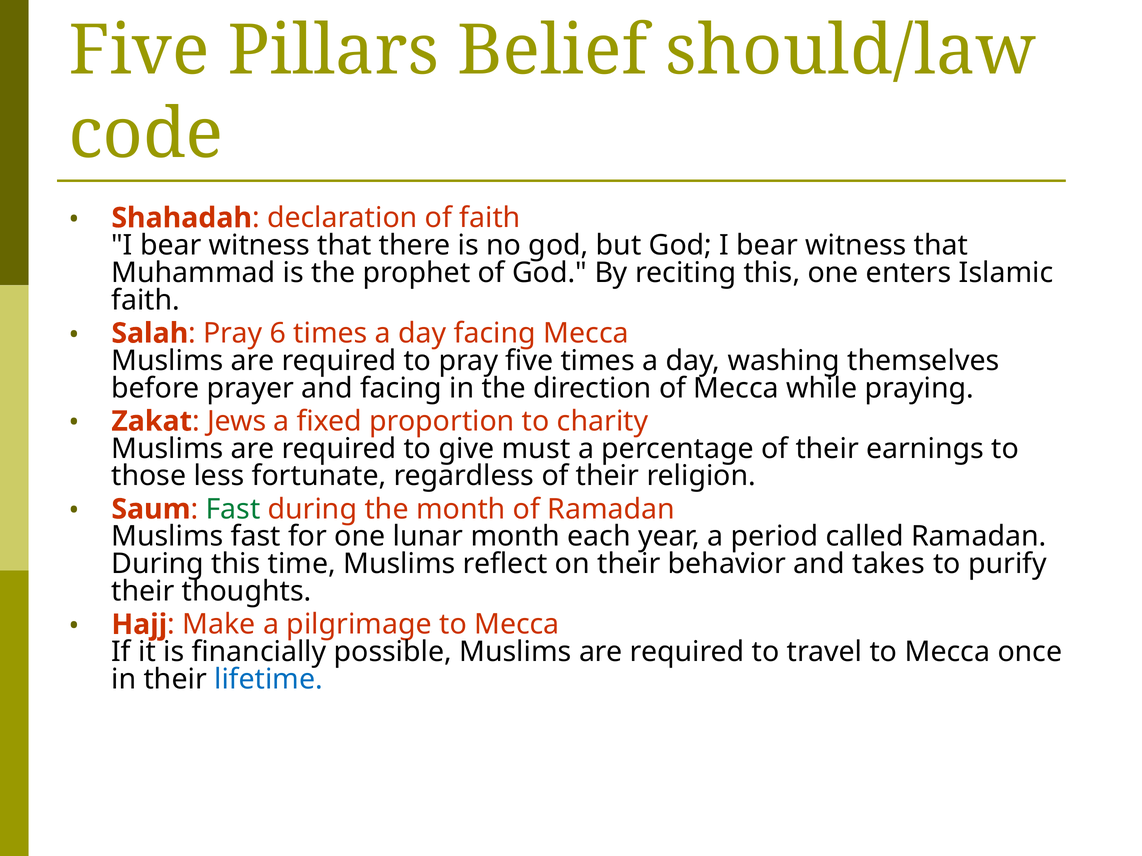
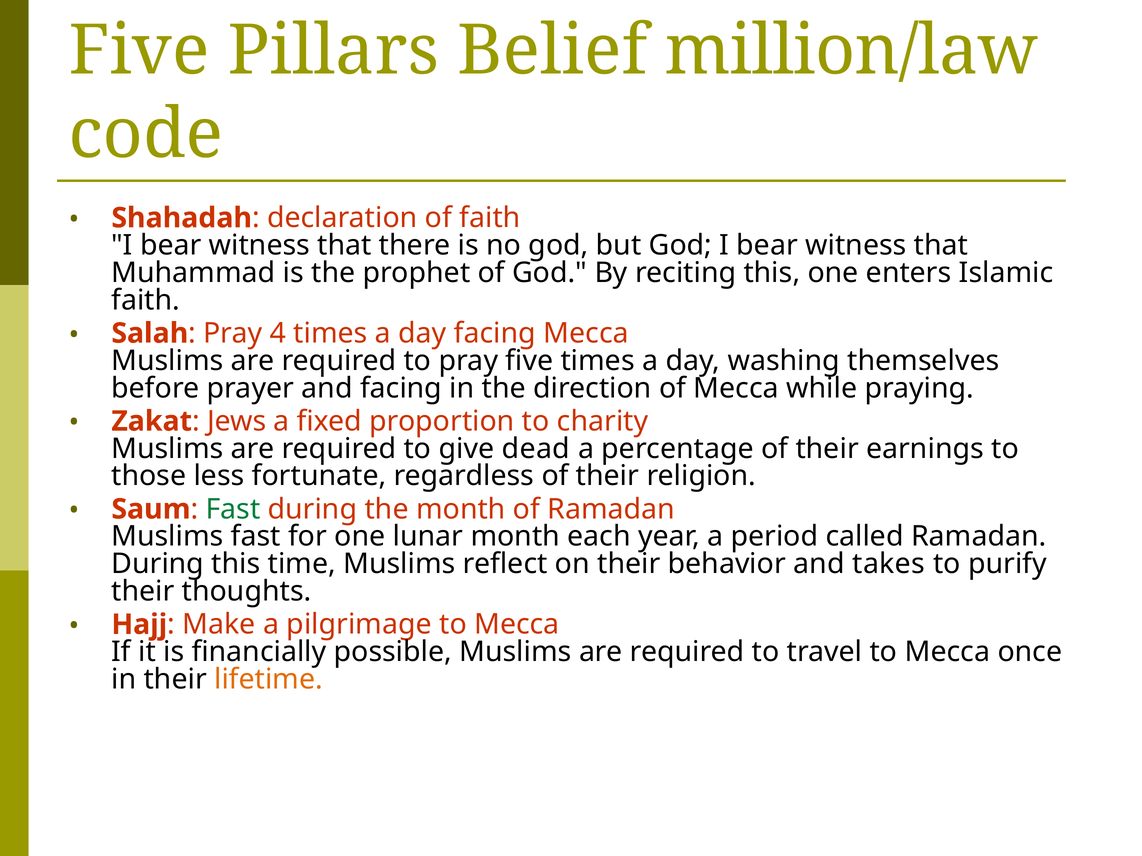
should/law: should/law -> million/law (851, 51)
6: 6 -> 4 (278, 333)
must: must -> dead (536, 449)
lifetime colour: blue -> orange (269, 680)
